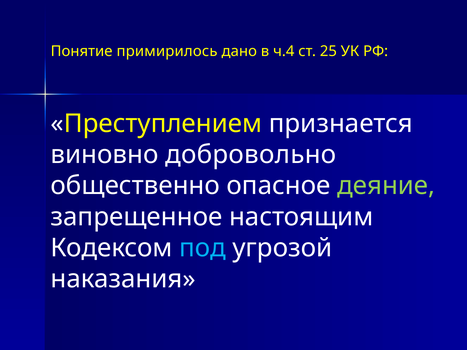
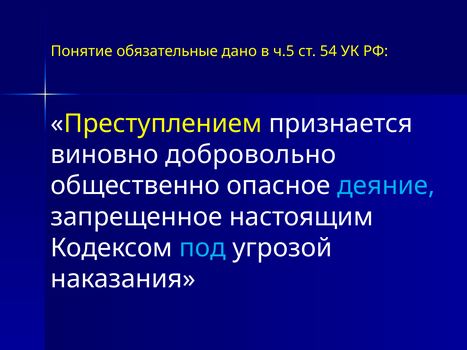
примирилось: примирилось -> обязательные (167, 51)
ч.4: ч.4 -> ч.5 (284, 51)
25: 25 -> 54 (328, 51)
деяние colour: light green -> light blue (386, 186)
